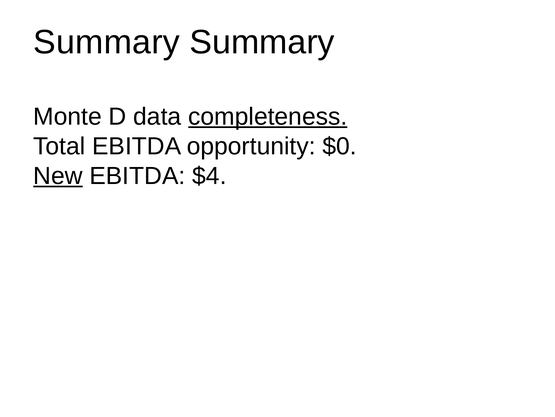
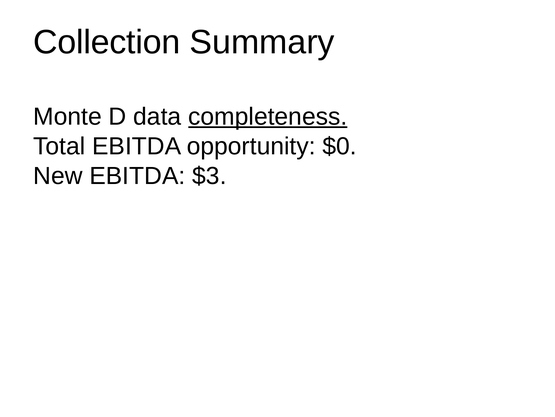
Summary: Summary -> Collection (107, 42)
New underline: present -> none (58, 176)
$4: $4 -> $3 (209, 176)
